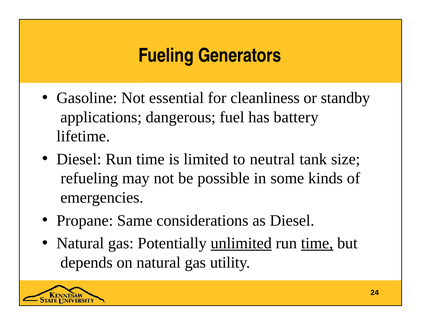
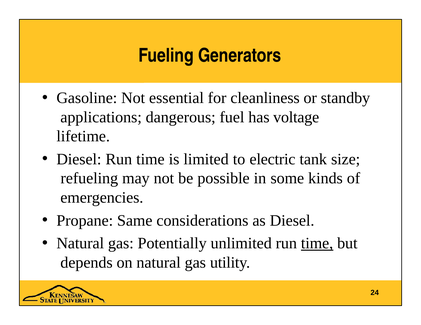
battery: battery -> voltage (296, 117)
neutral: neutral -> electric (273, 159)
unlimited underline: present -> none (241, 244)
